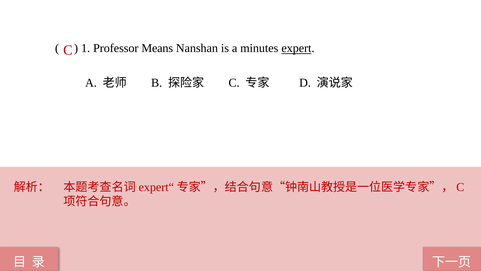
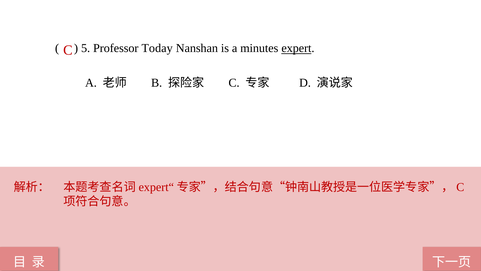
1: 1 -> 5 (86, 48)
Means: Means -> Today (157, 48)
